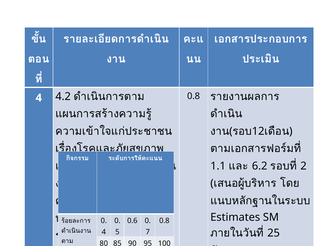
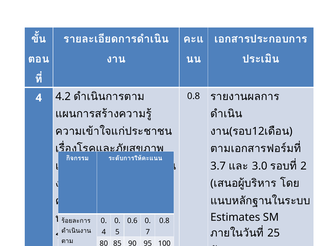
1.1: 1.1 -> 3.7 (218, 166)
6.2: 6.2 -> 3.0 (260, 166)
